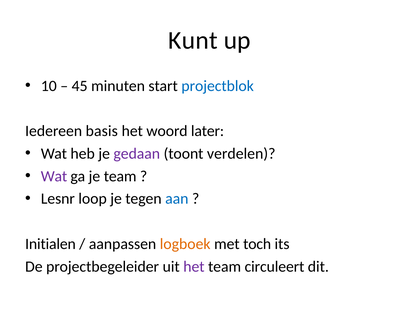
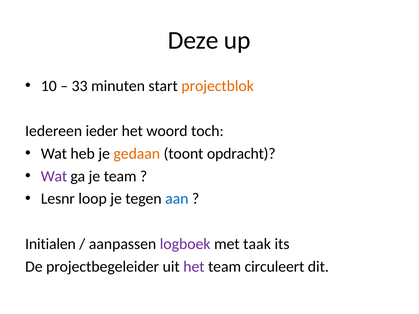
Kunt: Kunt -> Deze (193, 41)
45: 45 -> 33 (80, 86)
projectblok colour: blue -> orange (218, 86)
basis: basis -> ieder (102, 131)
later: later -> toch (207, 131)
gedaan colour: purple -> orange (137, 154)
verdelen: verdelen -> opdracht (241, 154)
logboek colour: orange -> purple (185, 244)
toch: toch -> taak (257, 244)
